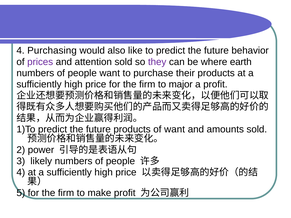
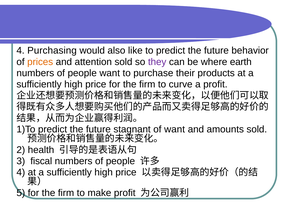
prices colour: purple -> orange (40, 62)
major: major -> curve (181, 84)
future products: products -> stagnant (132, 129)
power: power -> health (41, 150)
likely: likely -> fiscal (41, 161)
